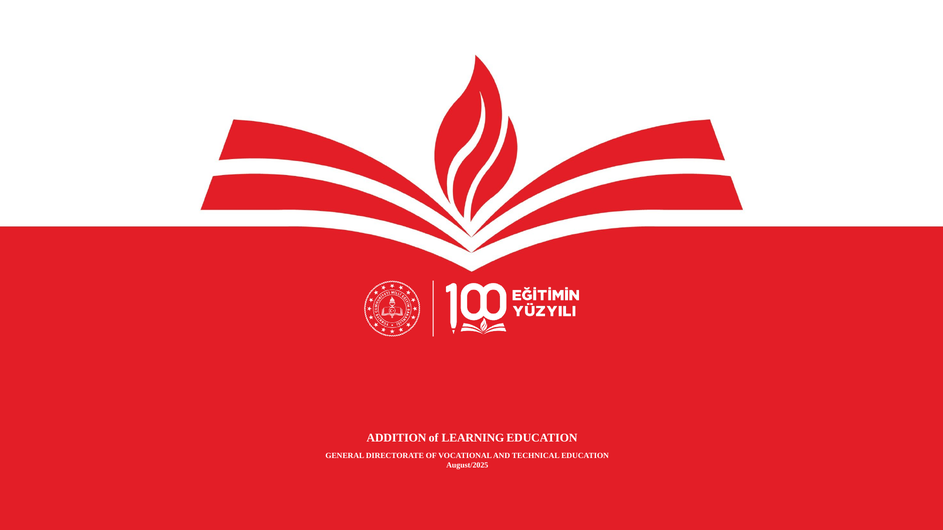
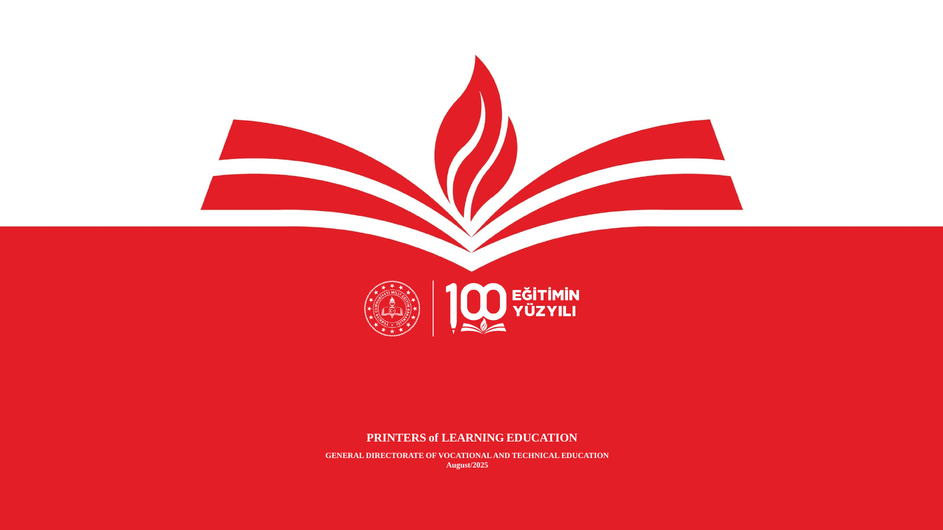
ADDITION: ADDITION -> PRINTERS (396, 438)
